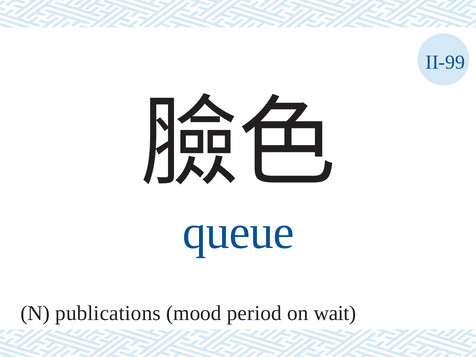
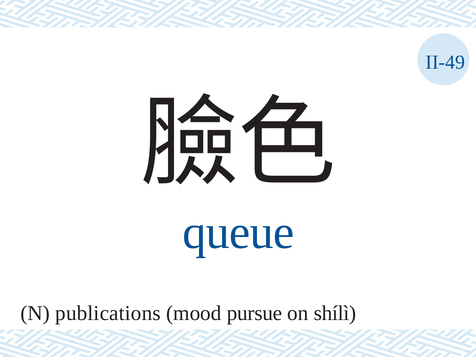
II-99: II-99 -> II-49 (445, 62)
period: period -> pursue (255, 313)
wait: wait -> shílì (335, 313)
